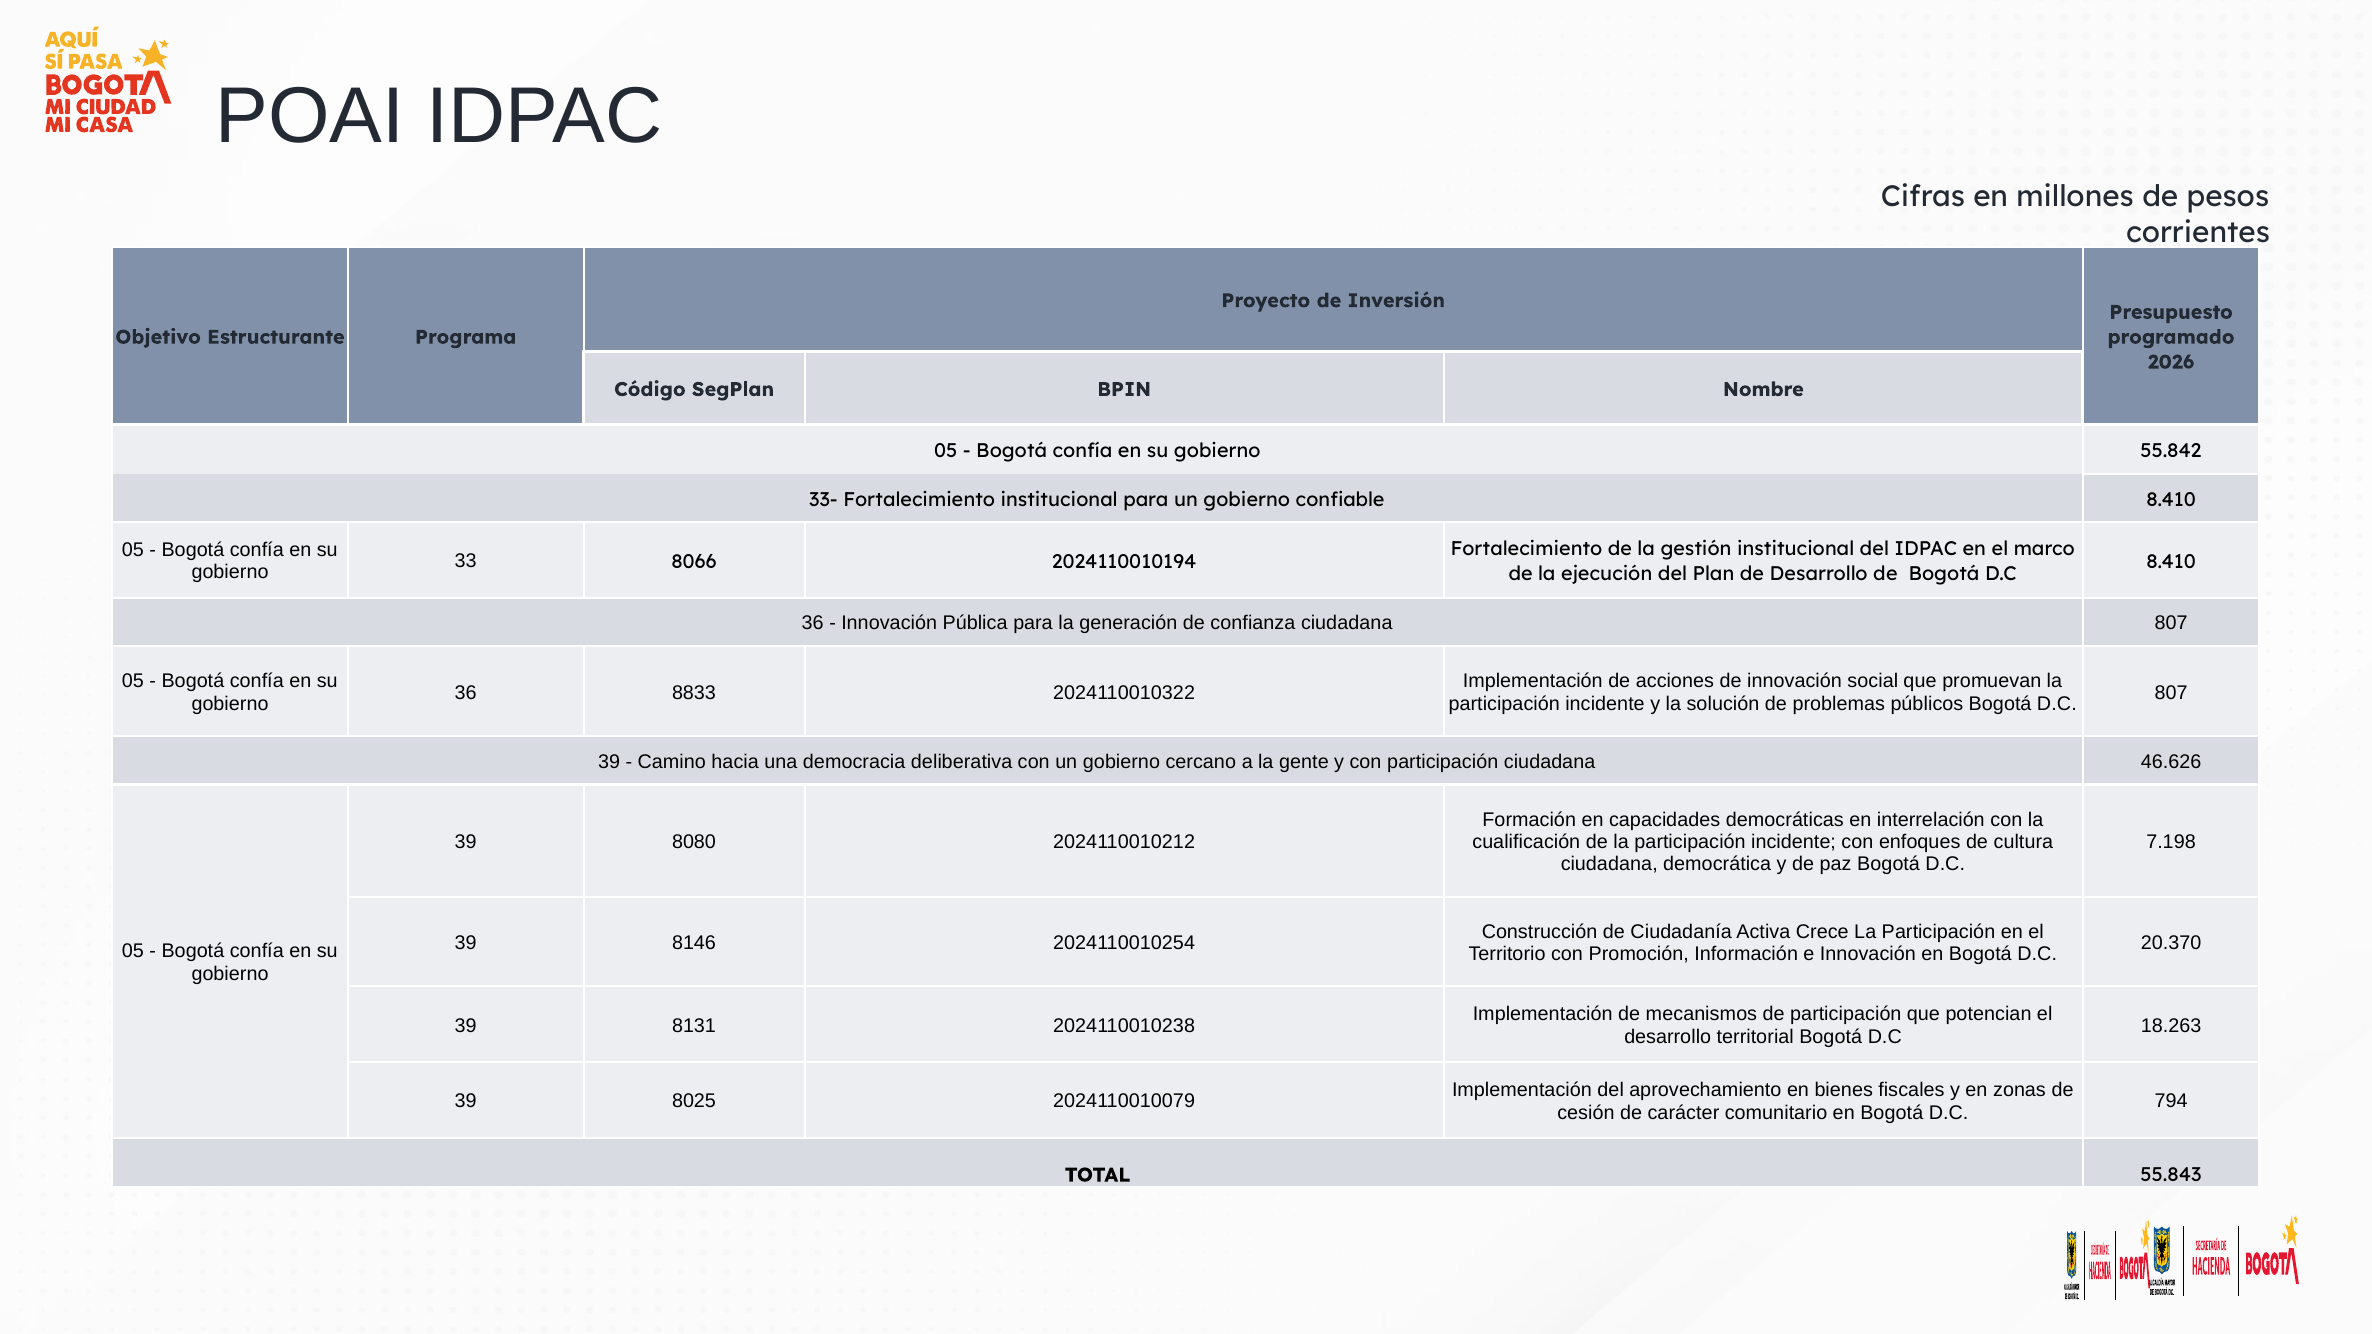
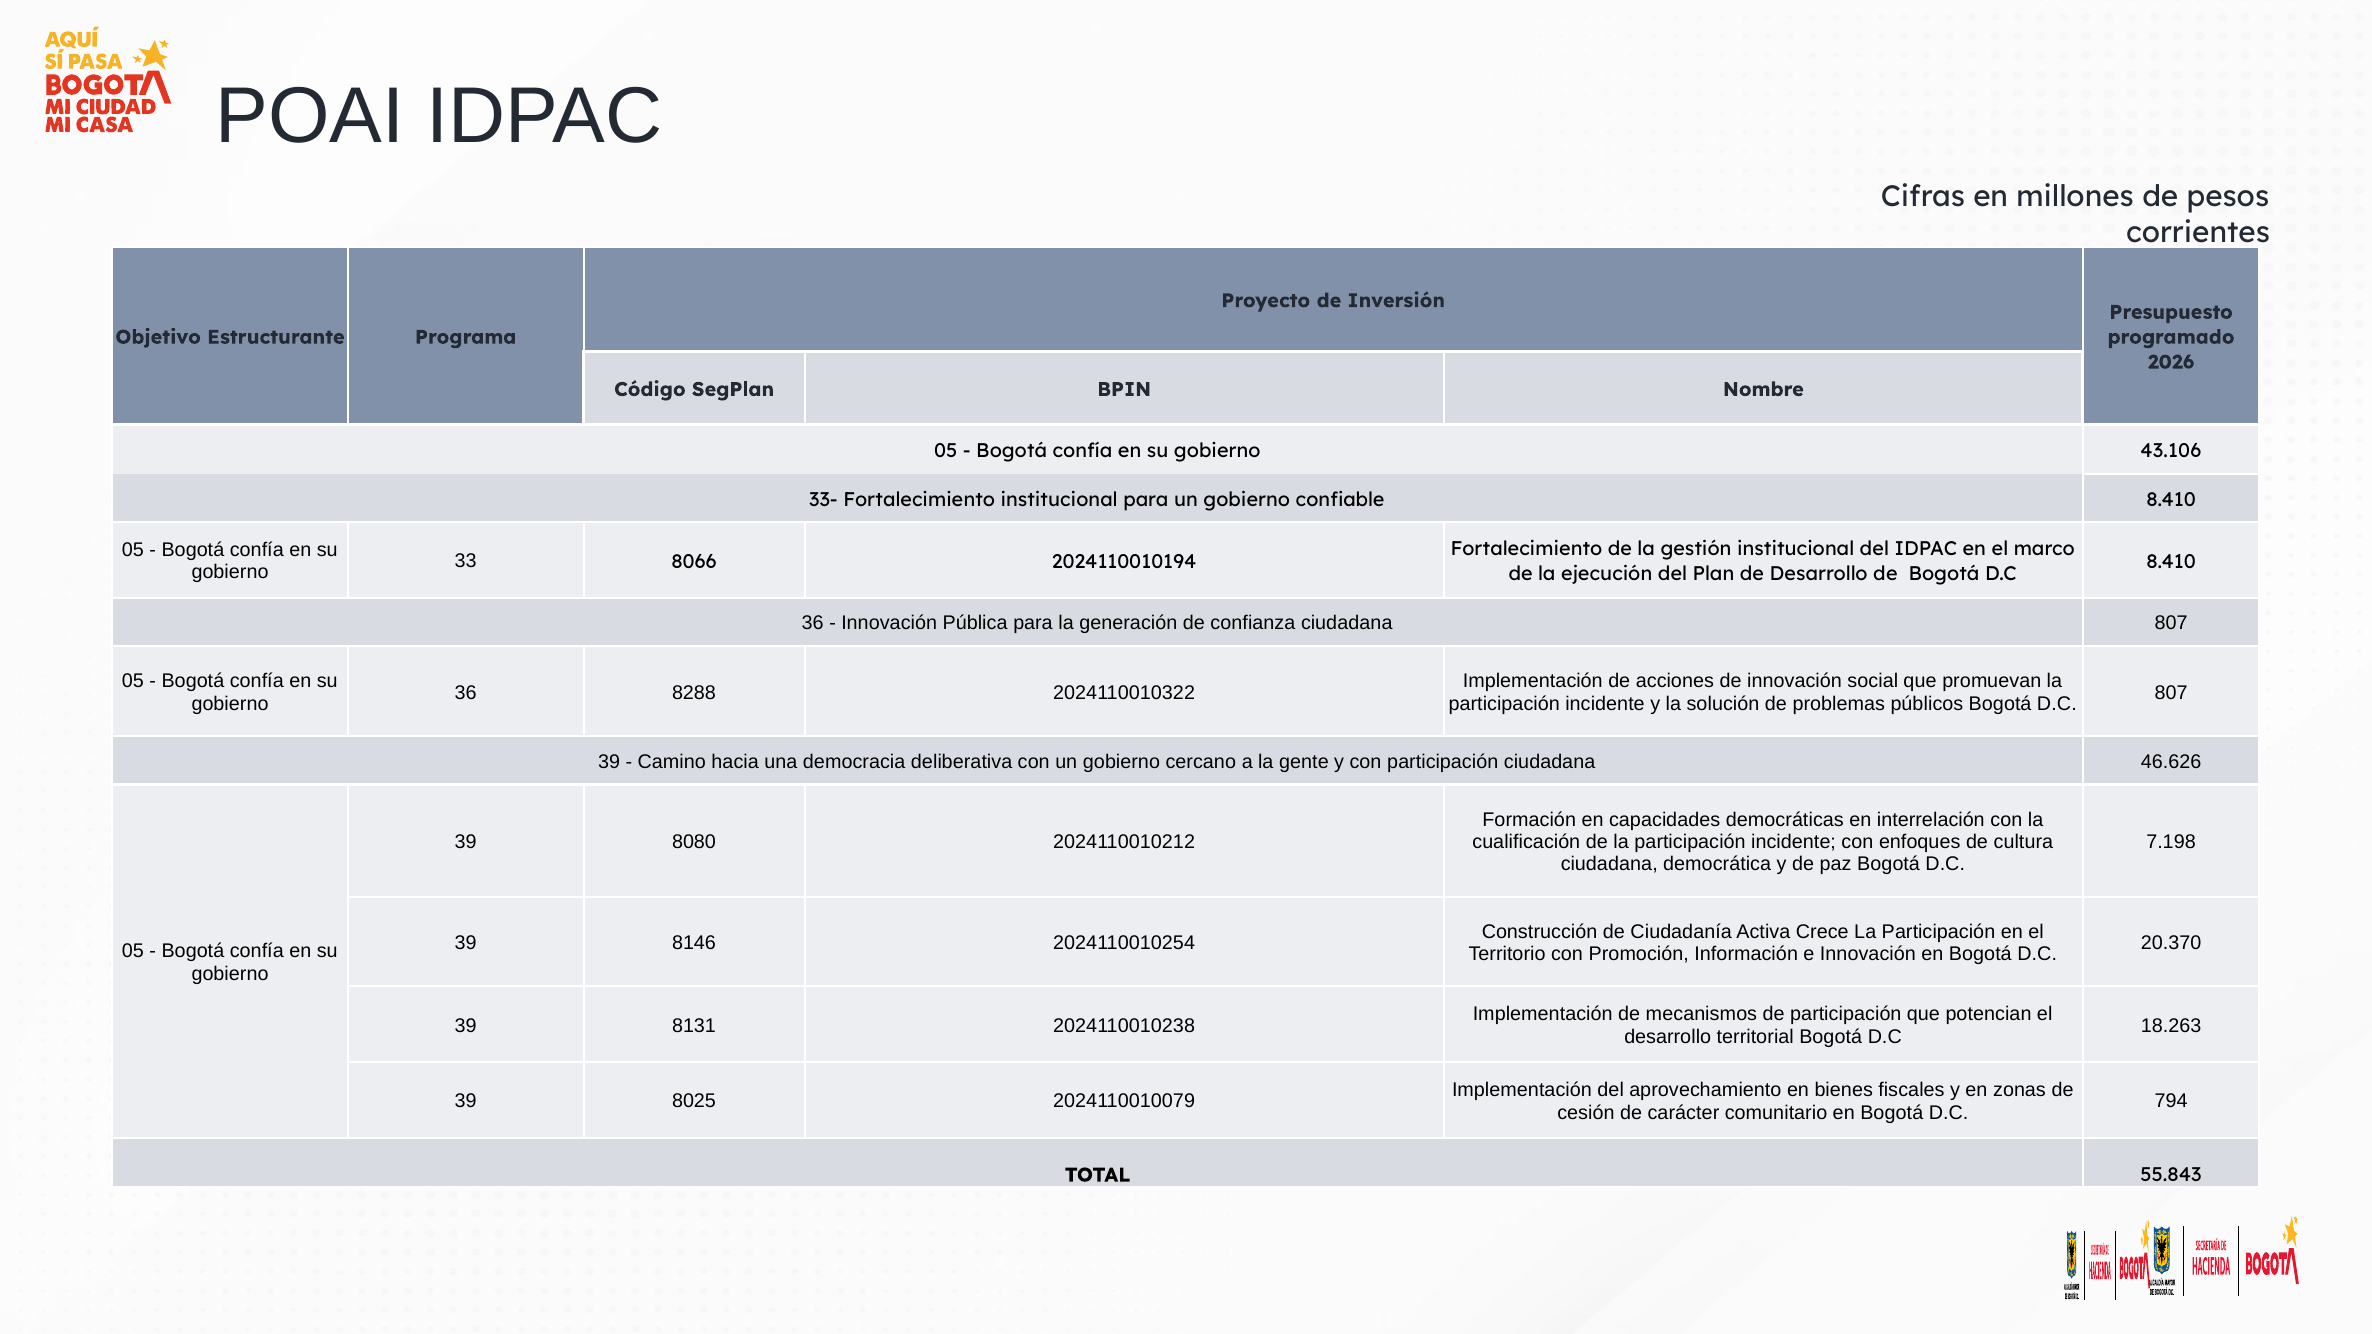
55.842: 55.842 -> 43.106 (2171, 451)
8833: 8833 -> 8288 (694, 693)
